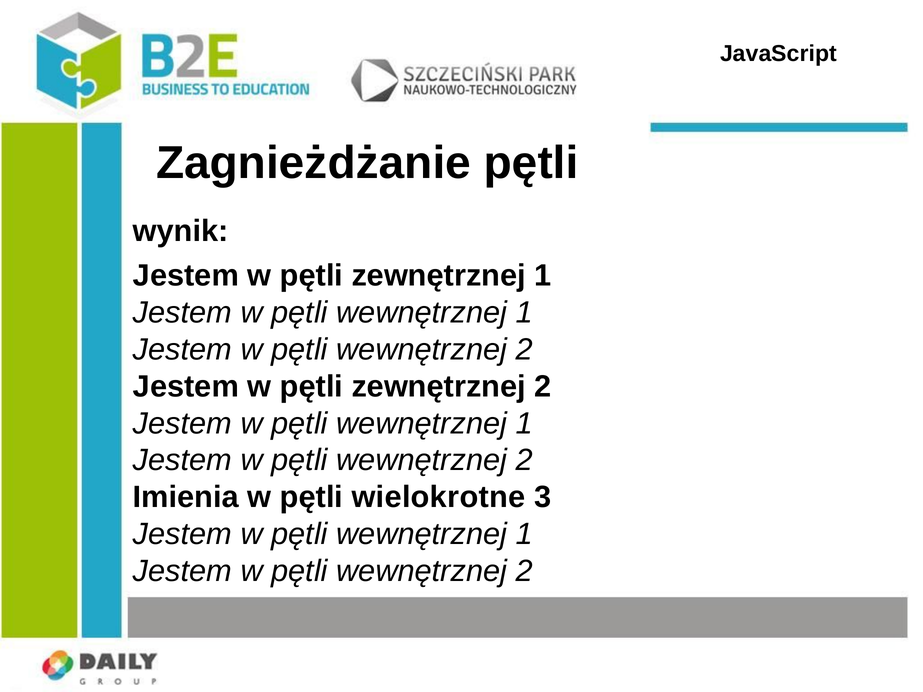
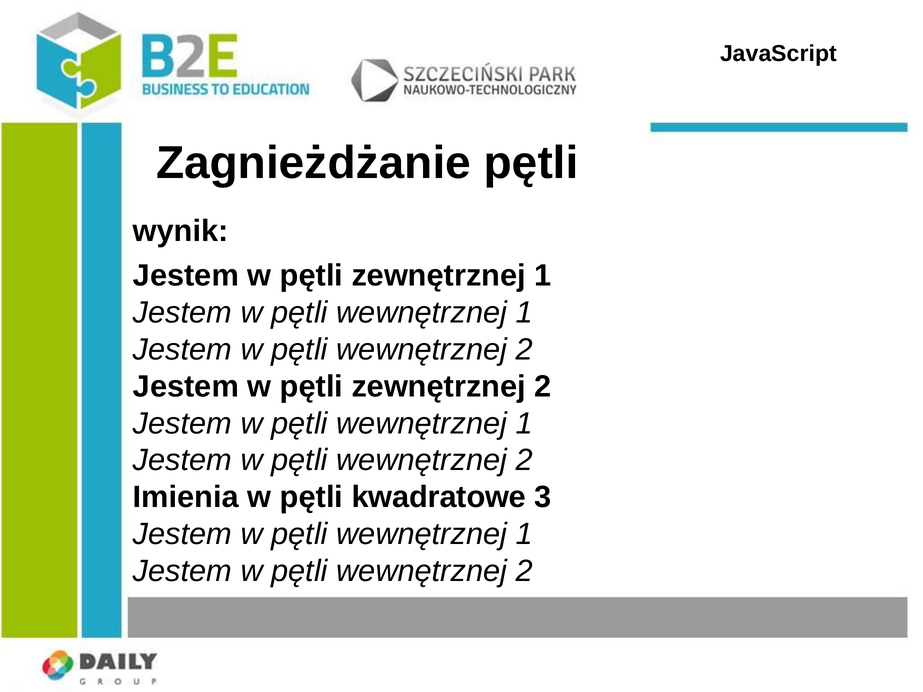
wielokrotne: wielokrotne -> kwadratowe (439, 497)
